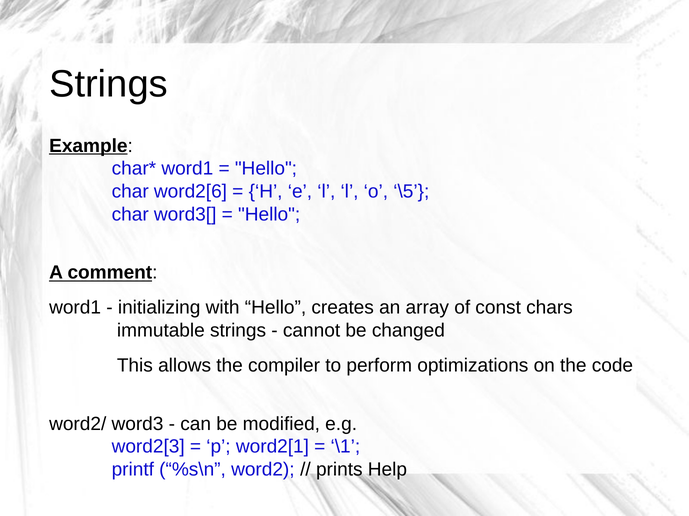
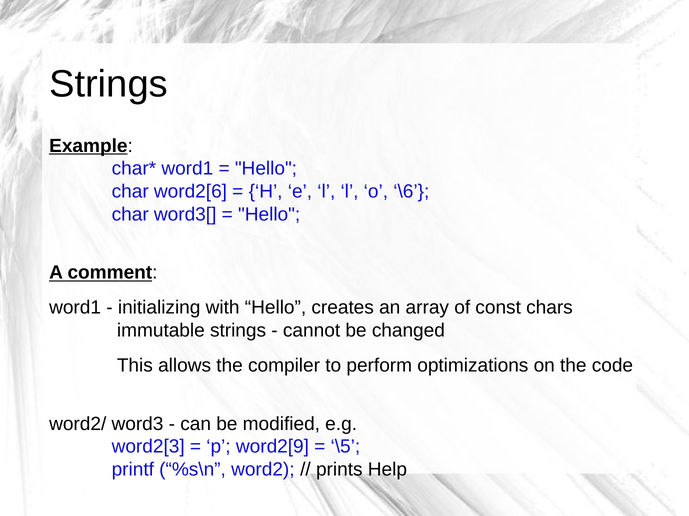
\5: \5 -> \6 (411, 192)
word2[1: word2[1 -> word2[9 (272, 447)
\1: \1 -> \5 (345, 447)
